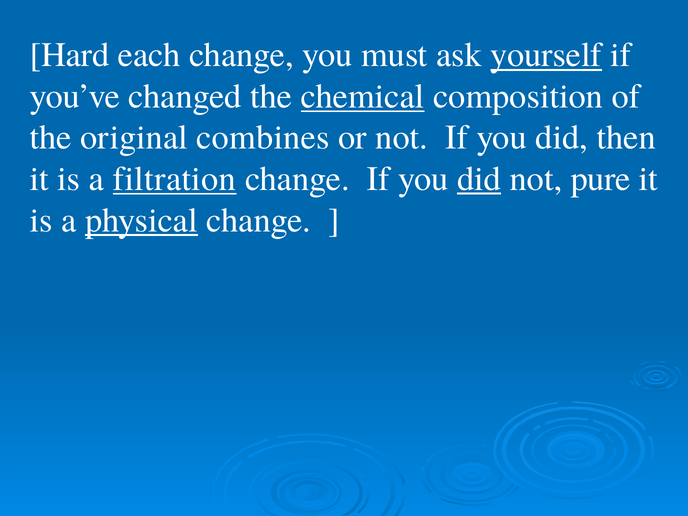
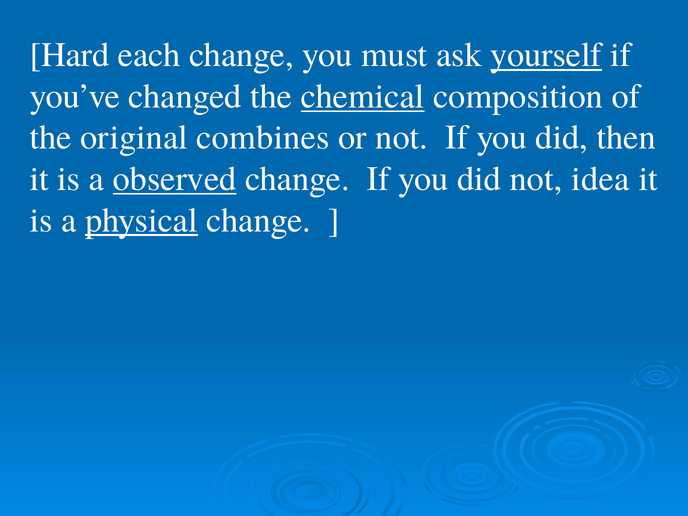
filtration: filtration -> observed (175, 179)
did underline: present -> none (479, 179)
pure: pure -> idea (600, 179)
